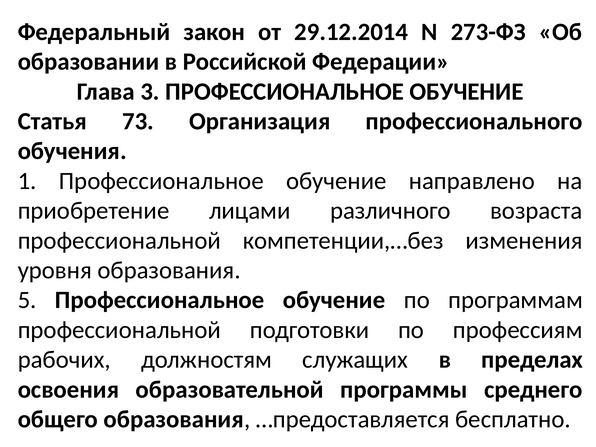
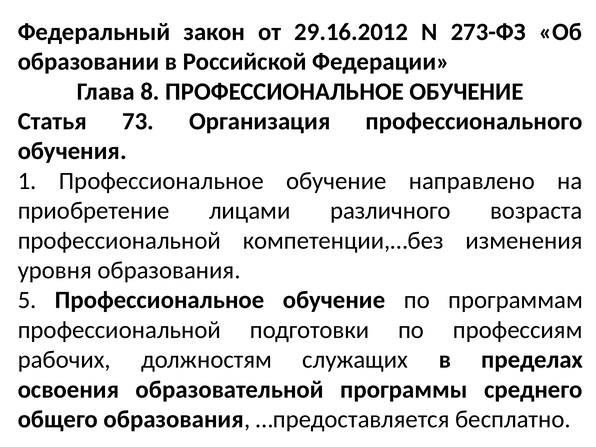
29.12.2014: 29.12.2014 -> 29.16.2012 (351, 32)
3: 3 -> 8 (150, 92)
